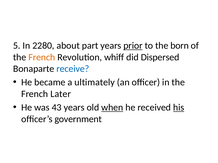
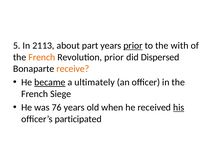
2280: 2280 -> 2113 (43, 46)
born: born -> with (180, 46)
Revolution whiff: whiff -> prior (114, 57)
receive colour: blue -> orange (73, 69)
became underline: none -> present (50, 83)
Later: Later -> Siege (61, 94)
43: 43 -> 76 (57, 108)
when underline: present -> none (112, 108)
government: government -> participated (78, 119)
